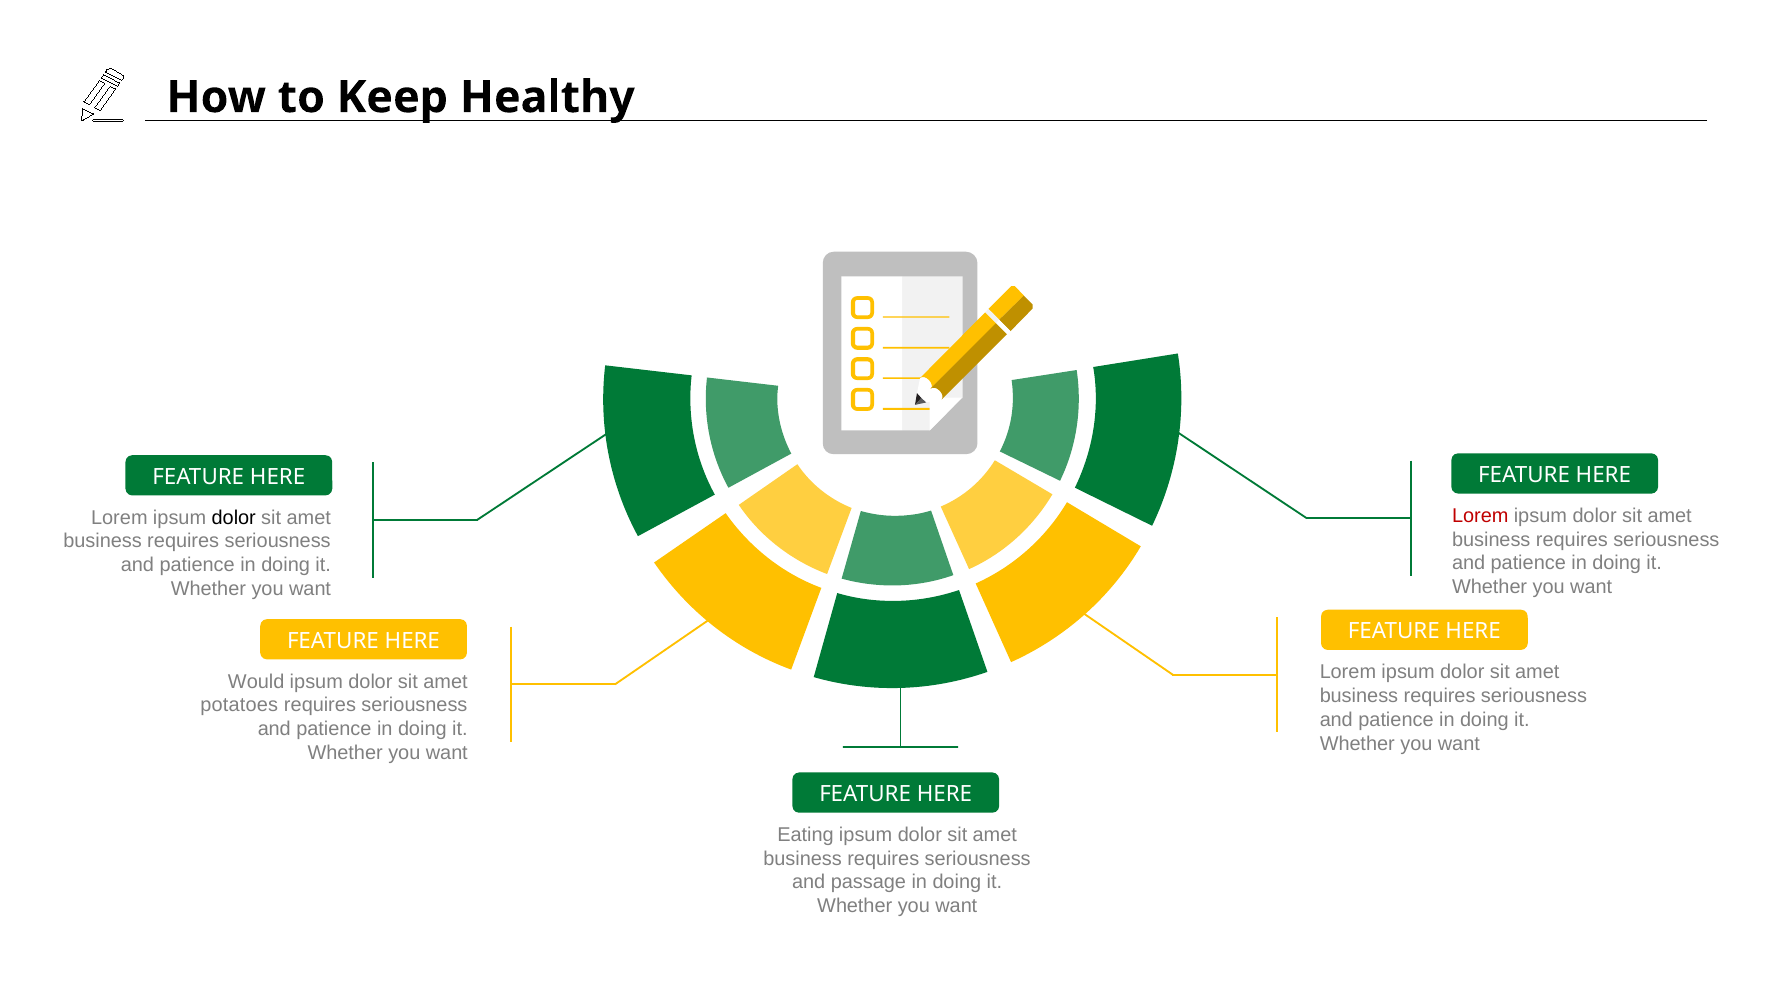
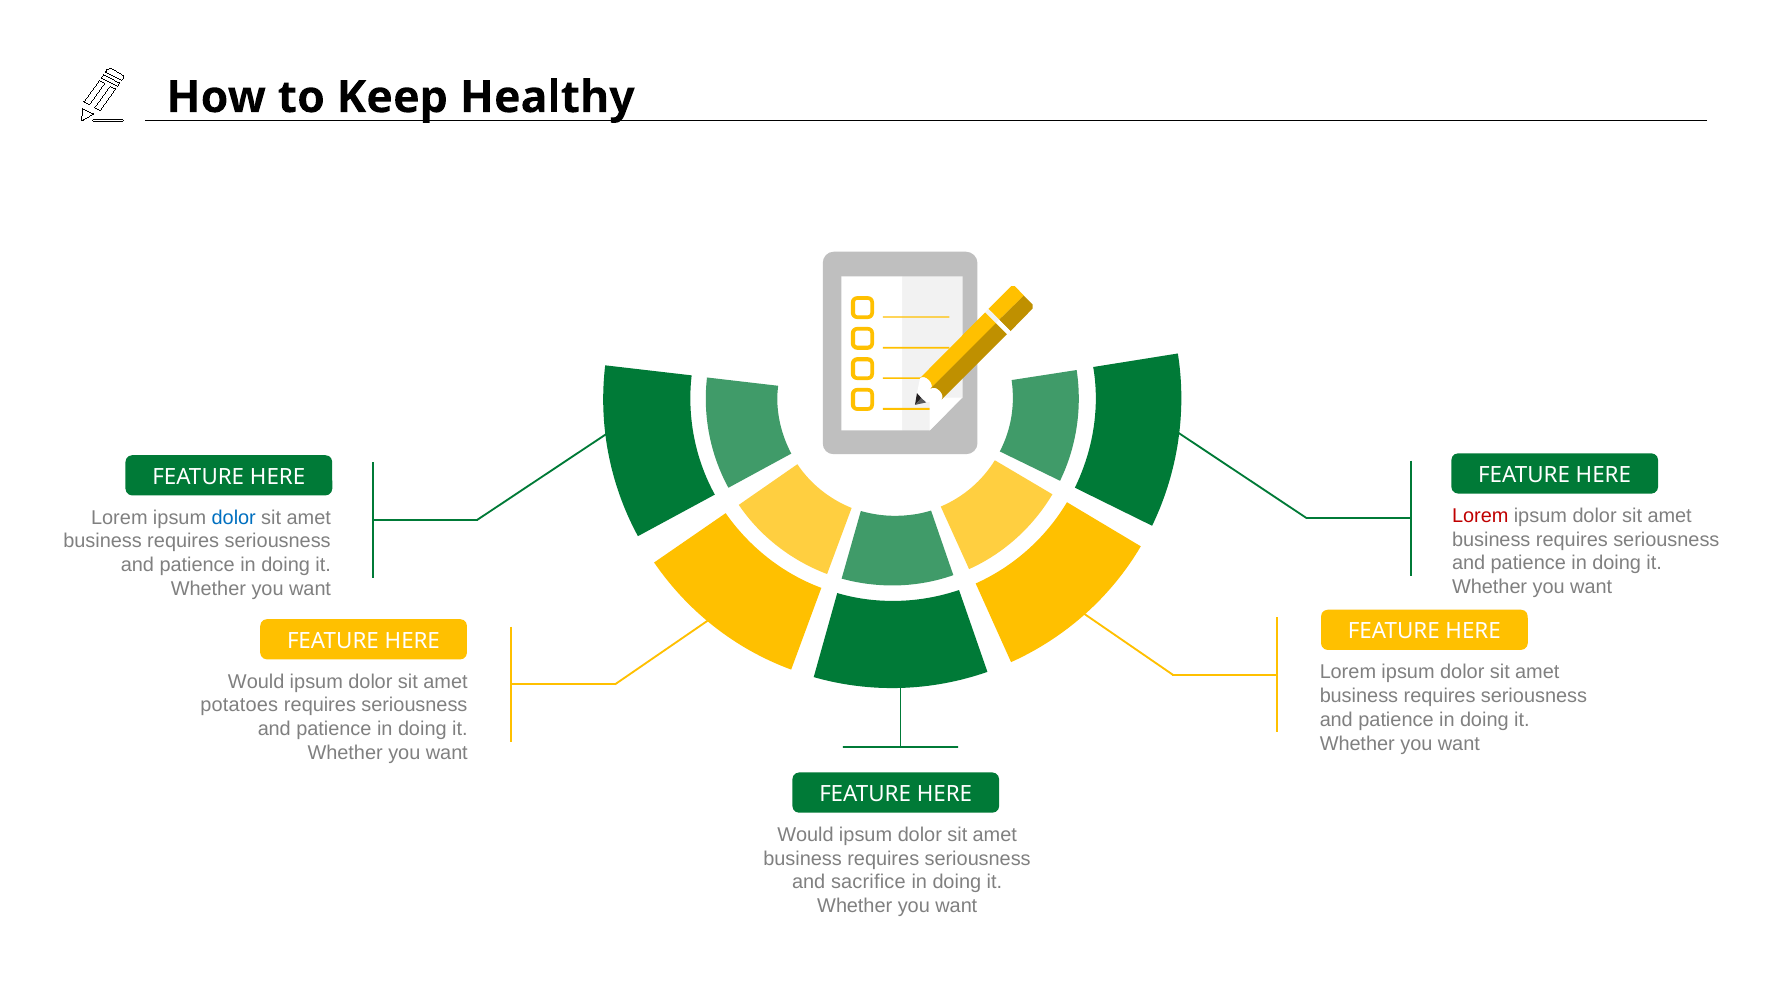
dolor colour: black -> blue (234, 518)
Eating: Eating -> Would (806, 835)
passage: passage -> sacrifice (868, 883)
